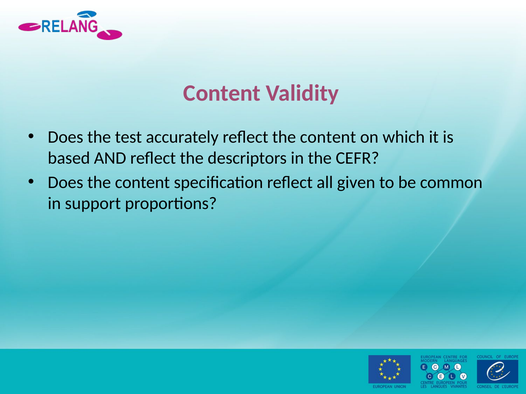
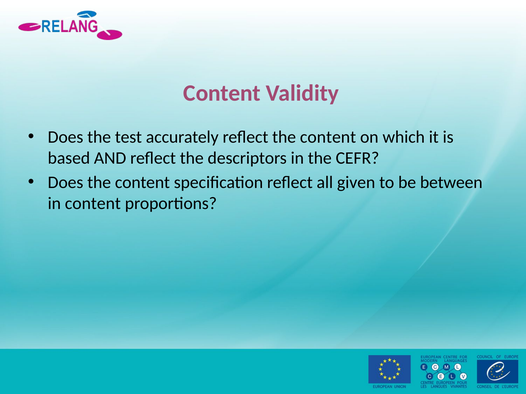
common: common -> between (451, 183)
in support: support -> content (93, 204)
